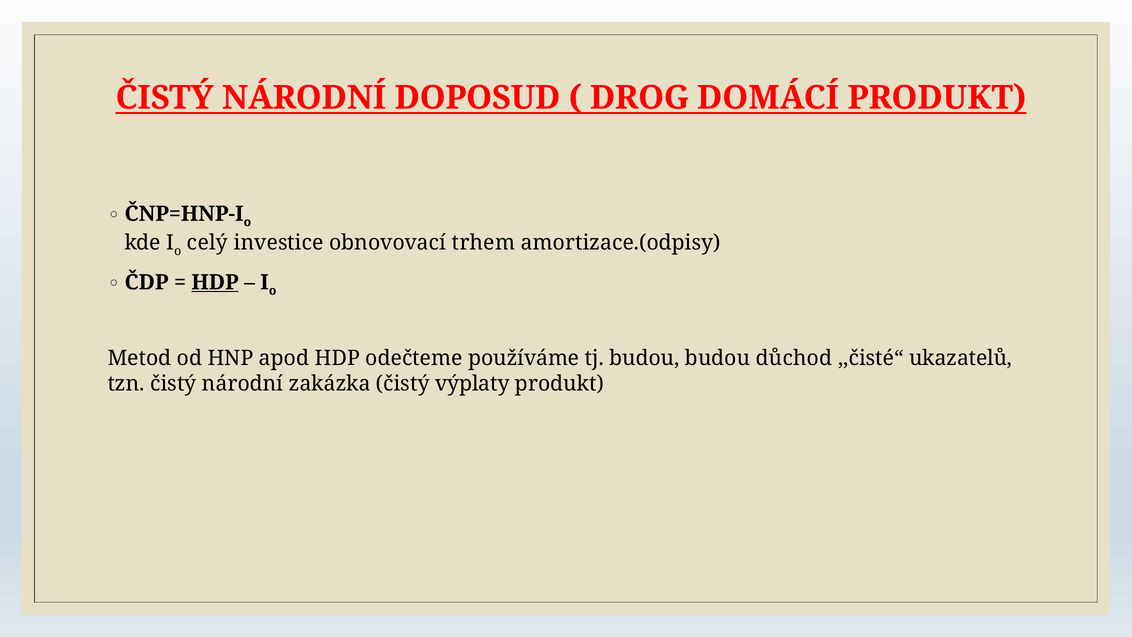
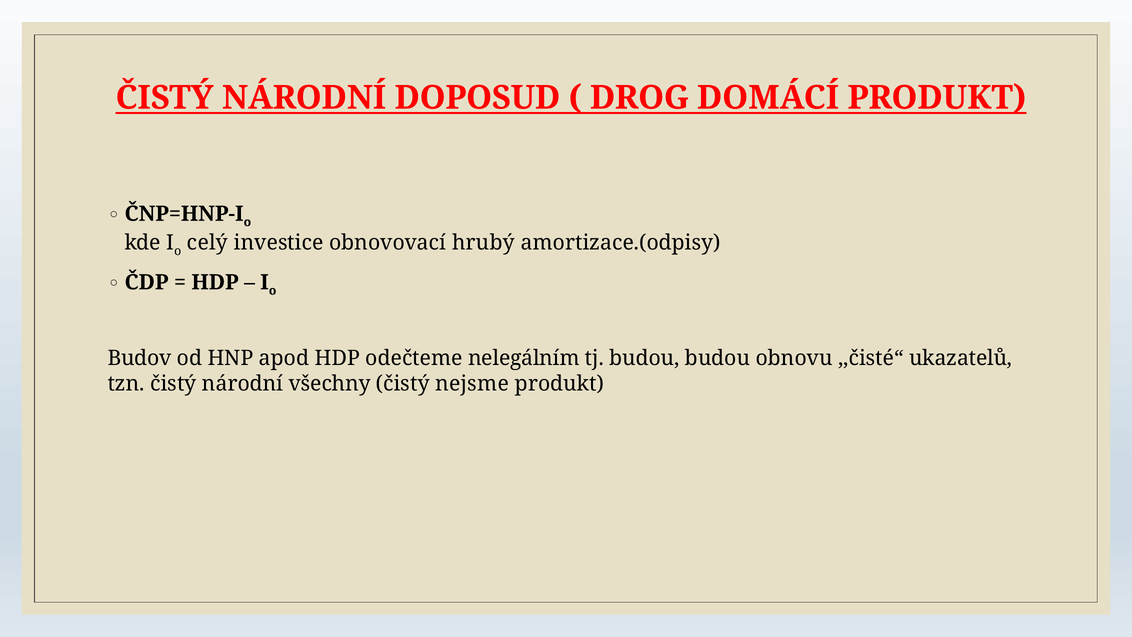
trhem: trhem -> hrubý (483, 243)
HDP underline: present -> none (215, 282)
Metod: Metod -> Budov (140, 358)
používáme: používáme -> nelegálním (524, 358)
důchod: důchod -> obnovu (794, 358)
zakázka: zakázka -> všechny (330, 383)
výplaty: výplaty -> nejsme (472, 383)
